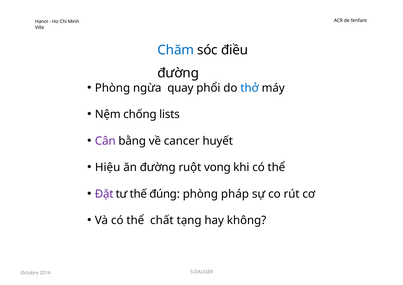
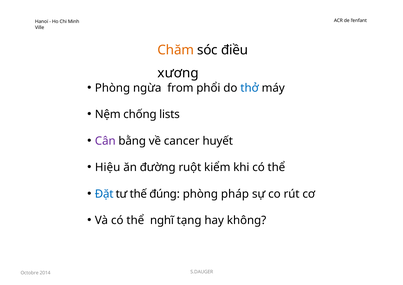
Chăm colour: blue -> orange (176, 50)
đường: đường -> xương (178, 73)
quay: quay -> from (180, 88)
vong: vong -> kiểm (217, 167)
Đặt colour: purple -> blue (104, 194)
chất: chất -> nghĩ (162, 220)
